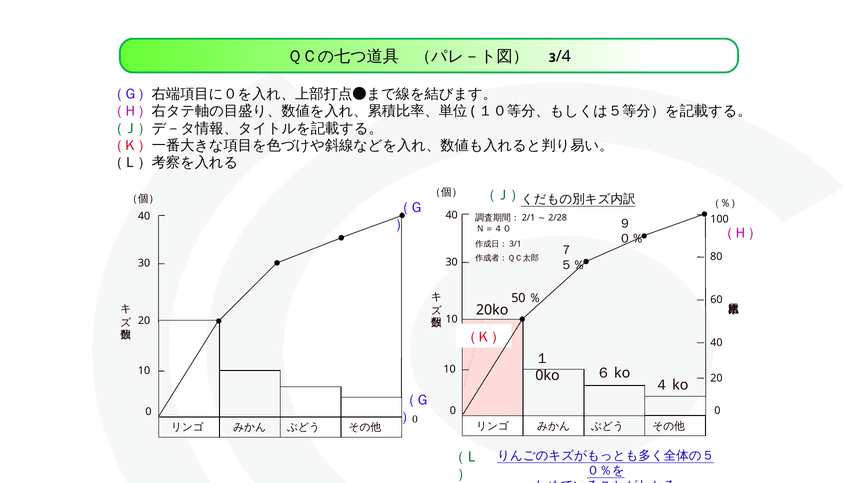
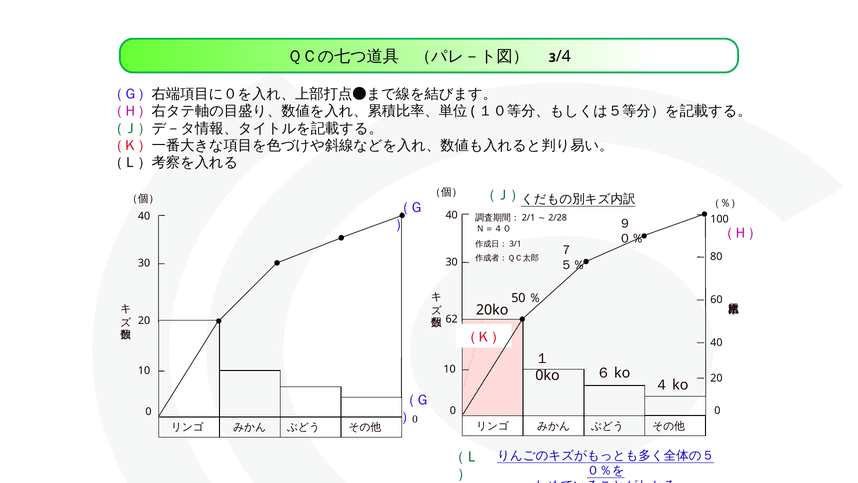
10: 10 -> 62 (452, 319)
